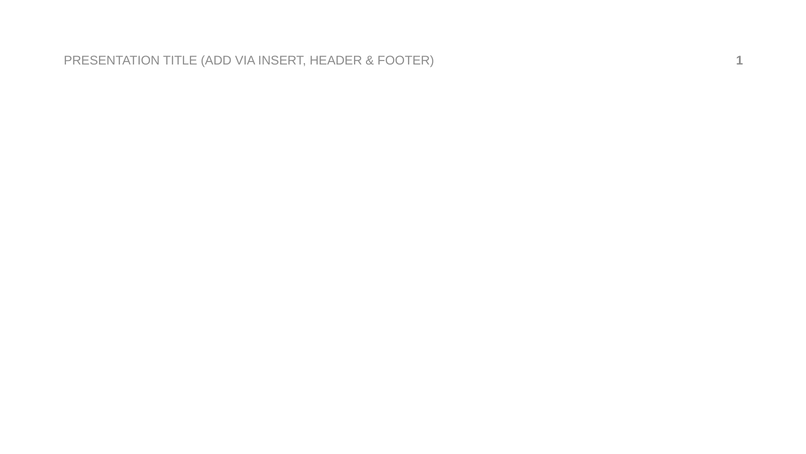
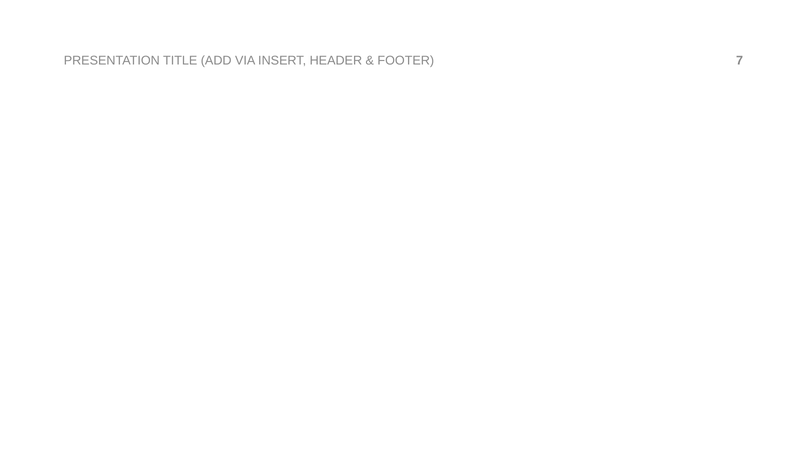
1: 1 -> 7 (740, 61)
